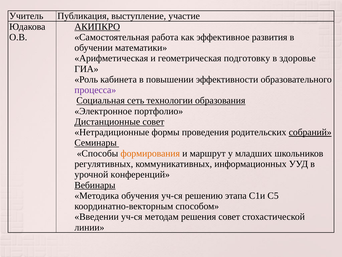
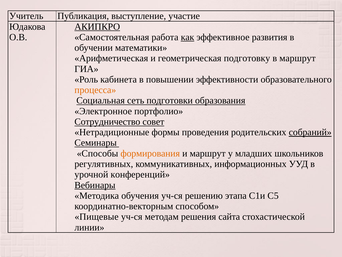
как underline: none -> present (188, 37)
в здоровье: здоровье -> маршрут (298, 58)
процесса colour: purple -> orange (95, 90)
технологии: технологии -> подготовки (170, 100)
Дистанционные: Дистанционные -> Сотрудничество (107, 121)
Введении: Введении -> Пищевые (97, 216)
решения совет: совет -> сайта (229, 216)
